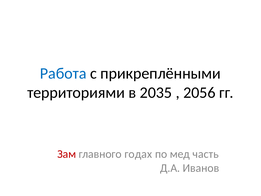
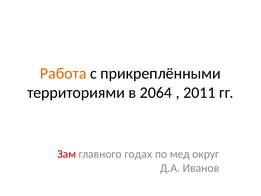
Работа colour: blue -> orange (63, 73)
2035: 2035 -> 2064 (156, 92)
2056: 2056 -> 2011 (199, 92)
часть: часть -> округ (206, 154)
